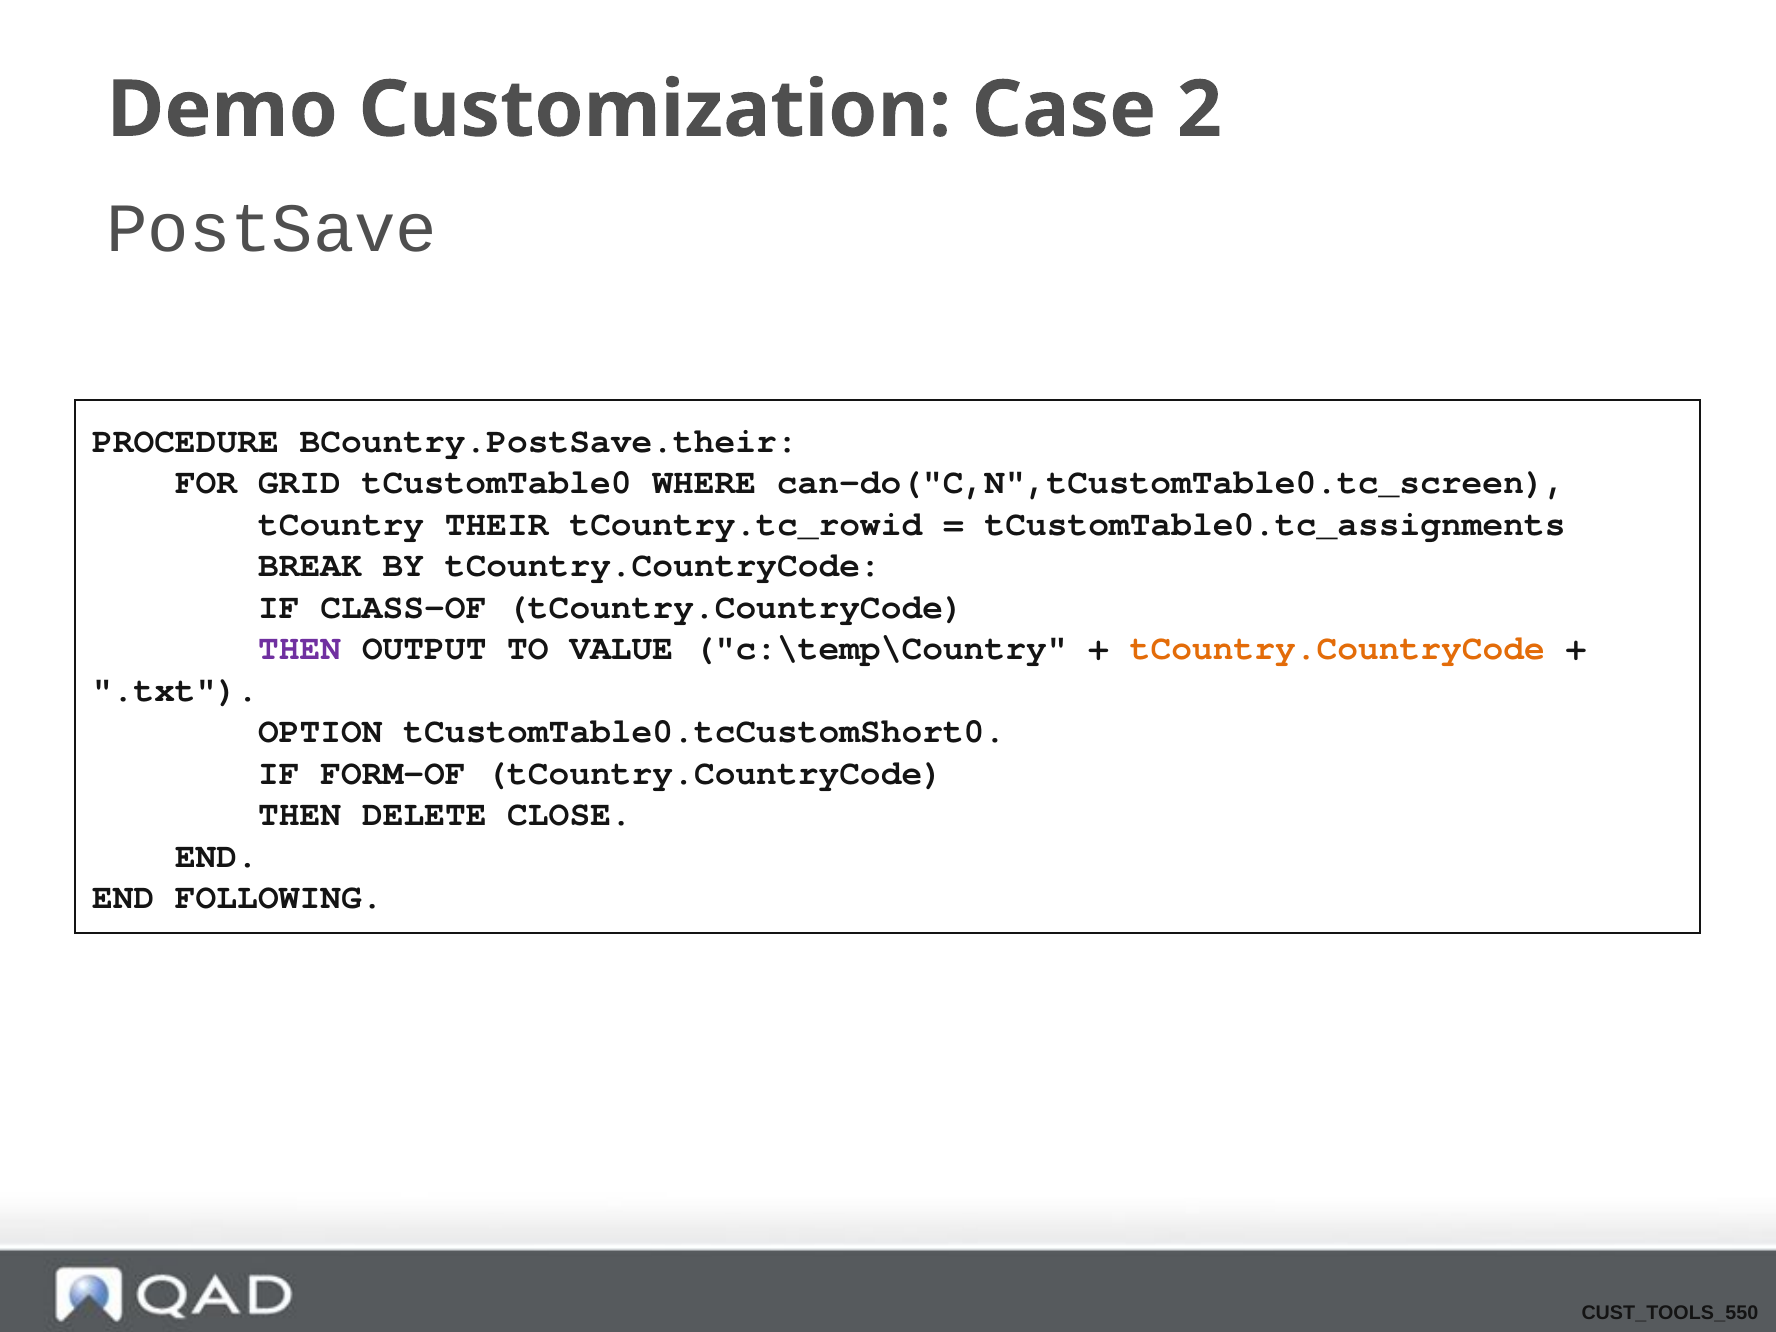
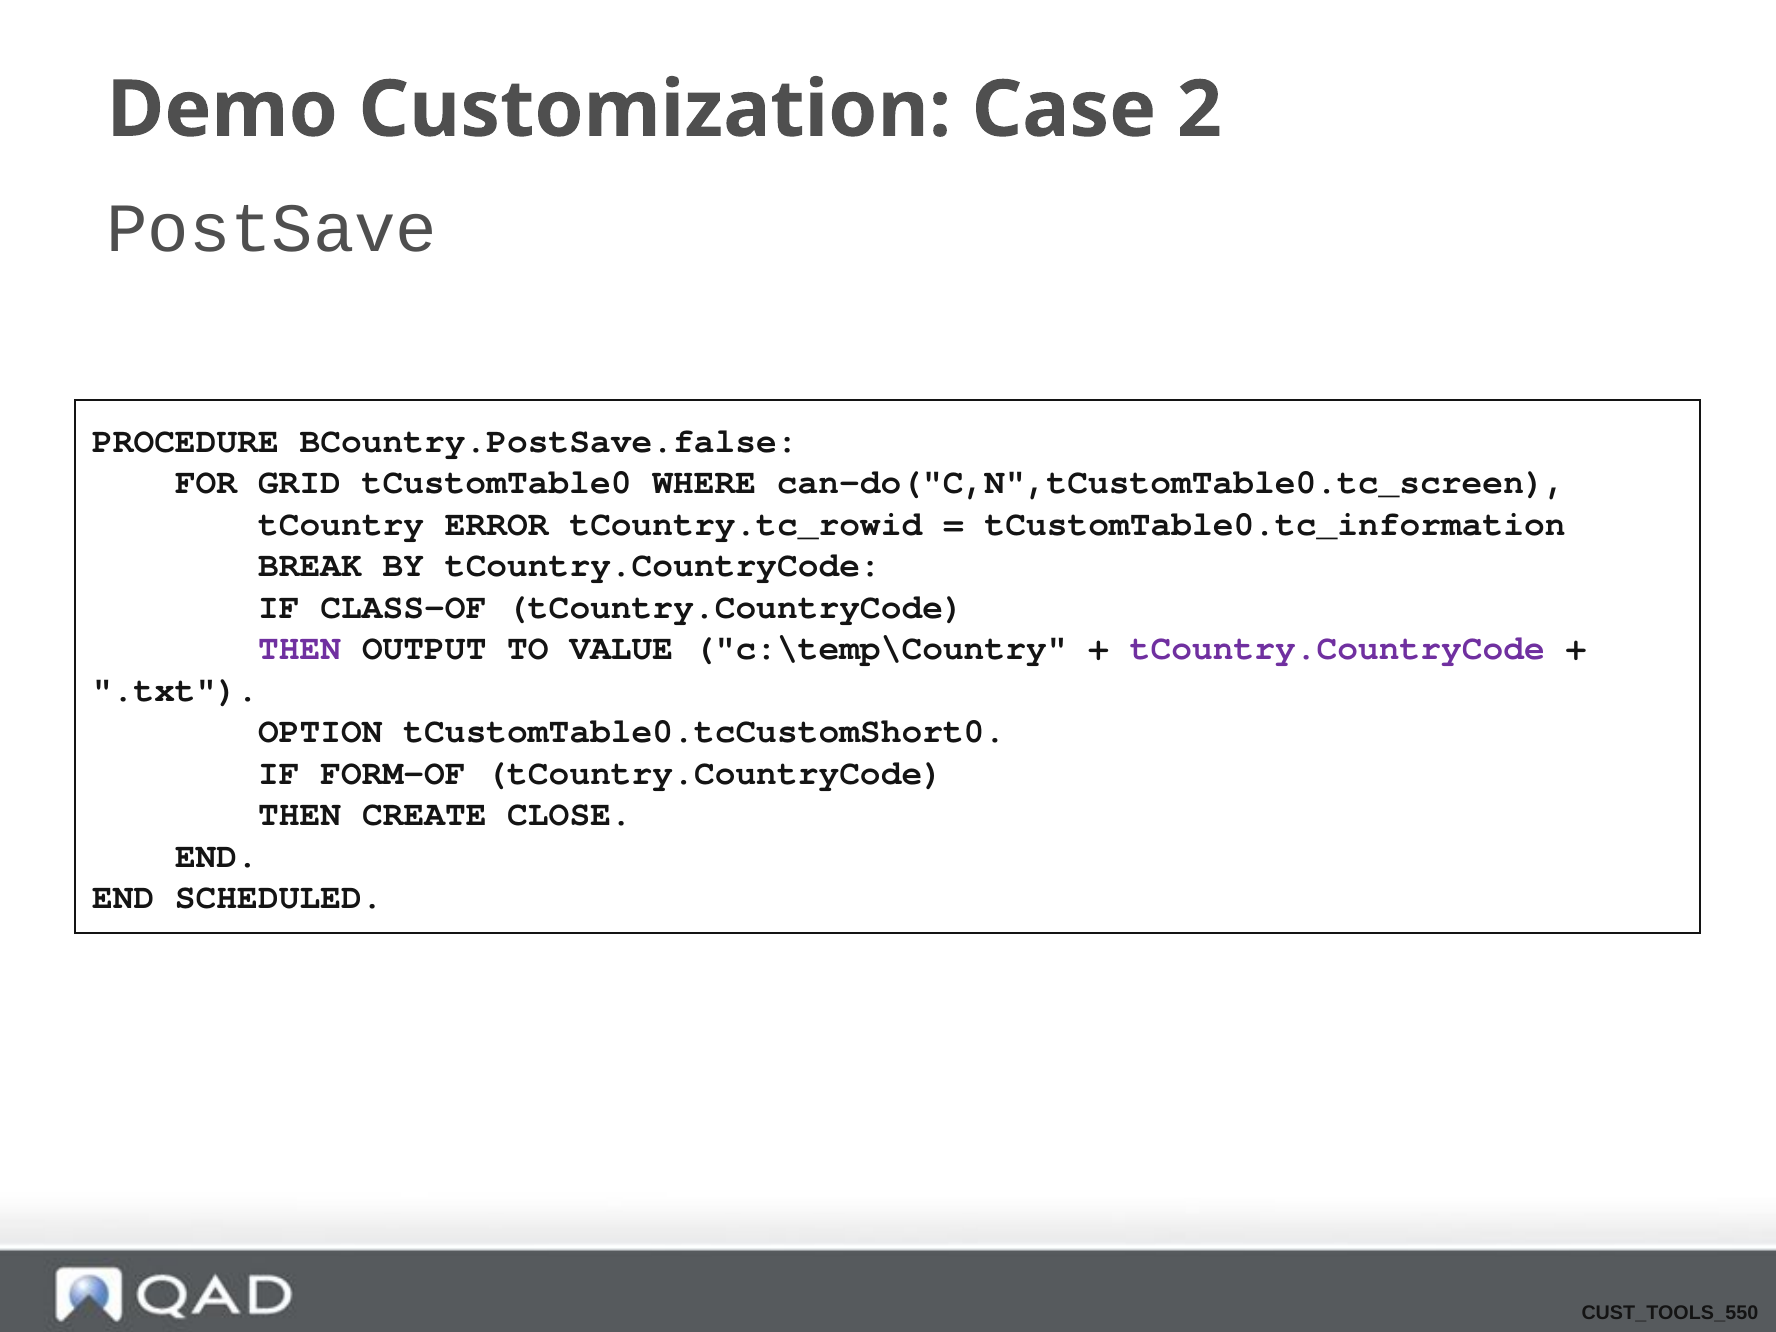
BCountry.PostSave.their: BCountry.PostSave.their -> BCountry.PostSave.false (549, 441)
THEIR: THEIR -> ERROR (497, 524)
tCustomTable0.tc_assignments: tCustomTable0.tc_assignments -> tCustomTable0.tc_information (1275, 524)
tCountry.CountryCode colour: orange -> purple (1337, 648)
DELETE: DELETE -> CREATE (424, 814)
FOLLOWING: FOLLOWING -> SCHEDULED (279, 897)
